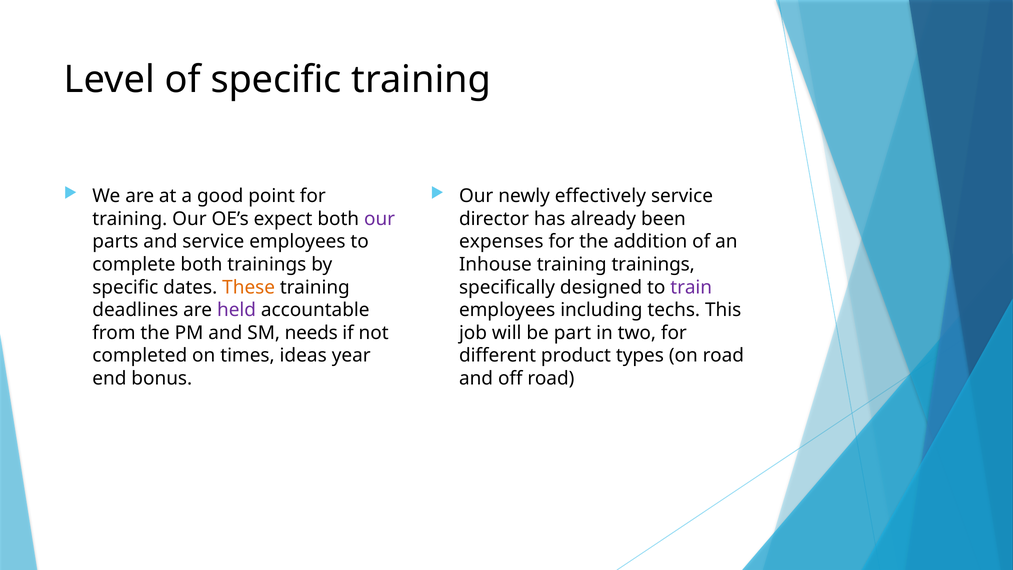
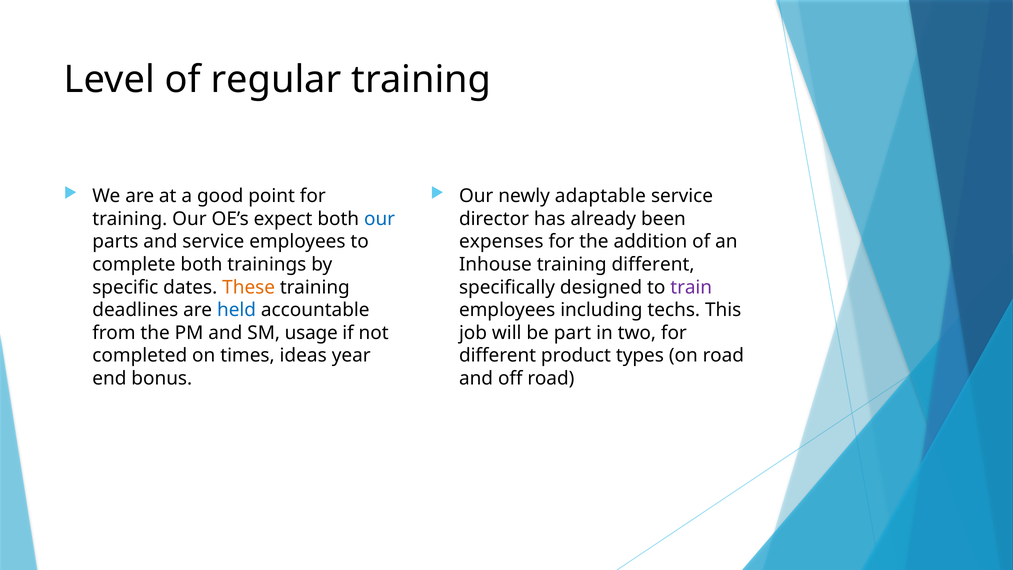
of specific: specific -> regular (276, 80)
effectively: effectively -> adaptable (600, 196)
our colour: purple -> blue (380, 219)
training trainings: trainings -> different (653, 264)
held colour: purple -> blue (237, 310)
needs: needs -> usage (311, 333)
